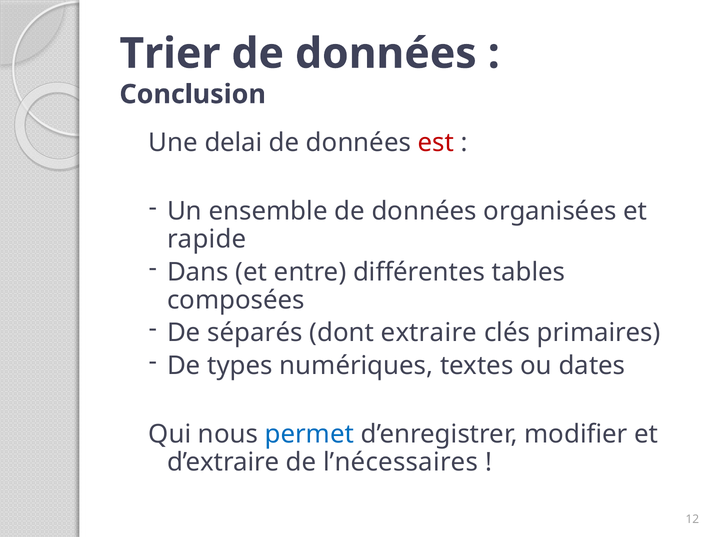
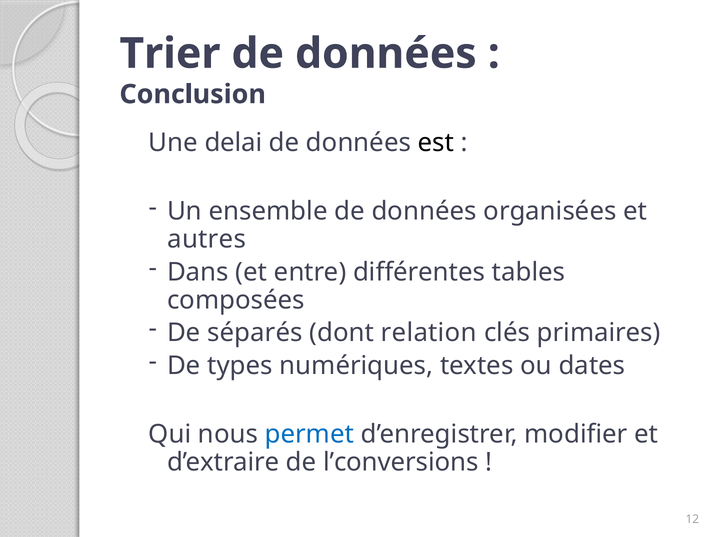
est colour: red -> black (436, 143)
rapide: rapide -> autres (207, 239)
extraire: extraire -> relation (429, 333)
l’nécessaires: l’nécessaires -> l’conversions (401, 462)
